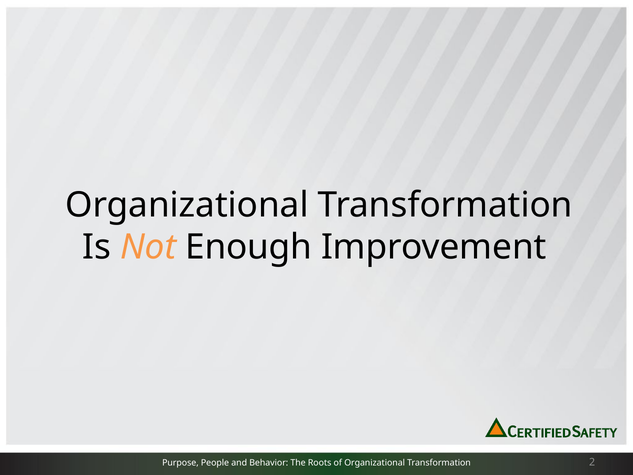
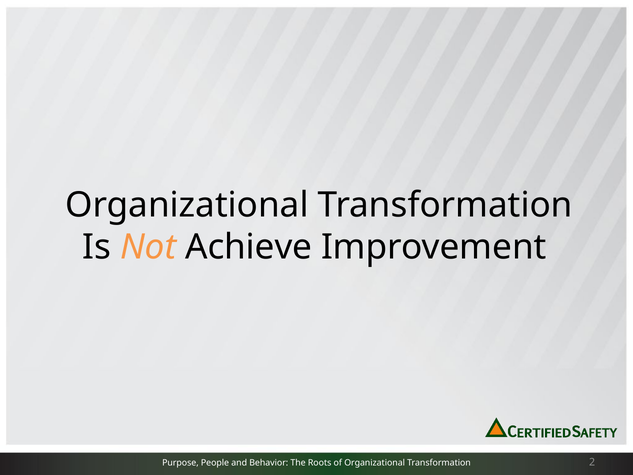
Enough: Enough -> Achieve (249, 247)
